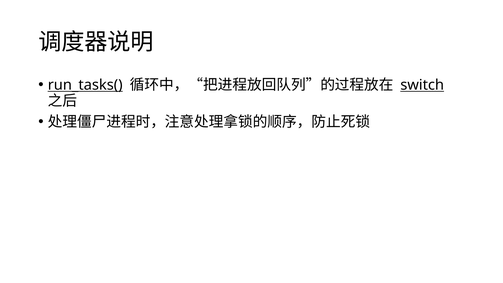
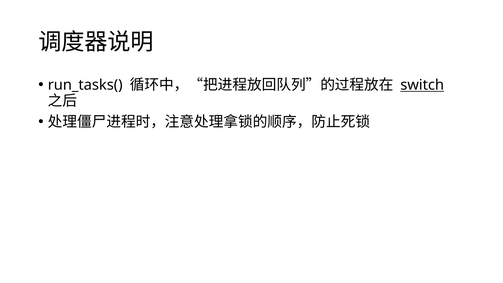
run_tasks( underline: present -> none (85, 85)
